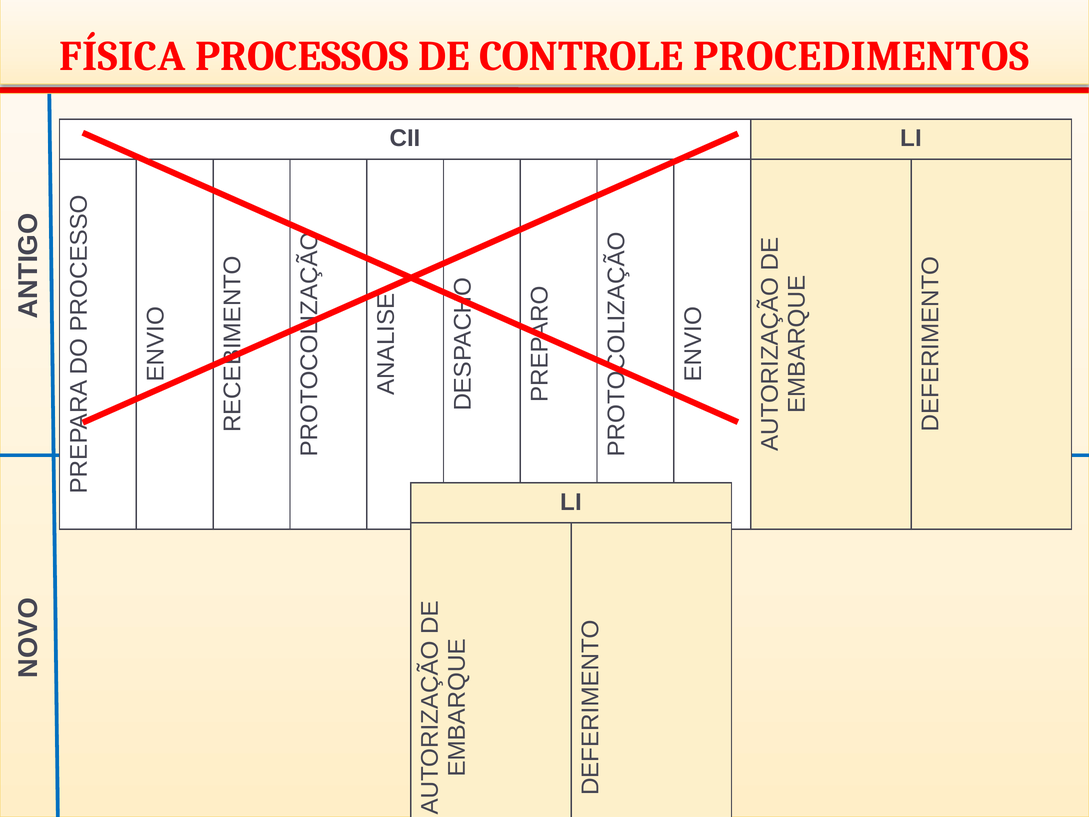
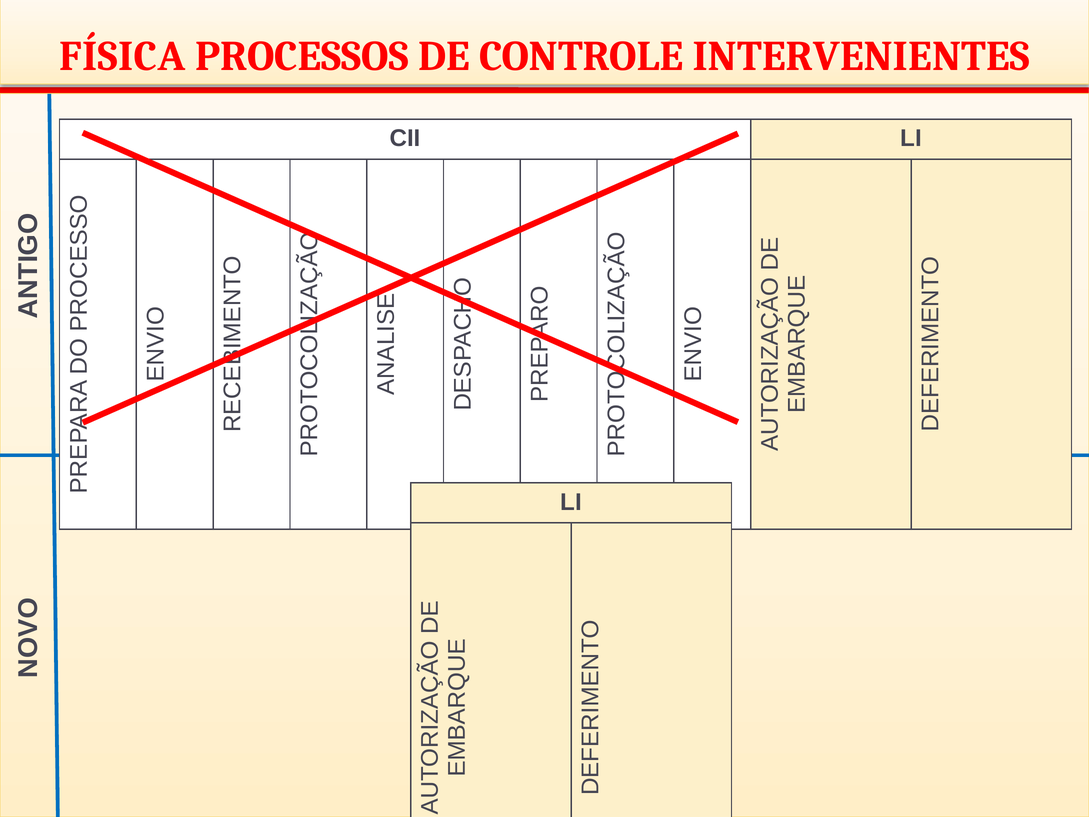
PROCEDIMENTOS: PROCEDIMENTOS -> INTERVENIENTES (861, 56)
